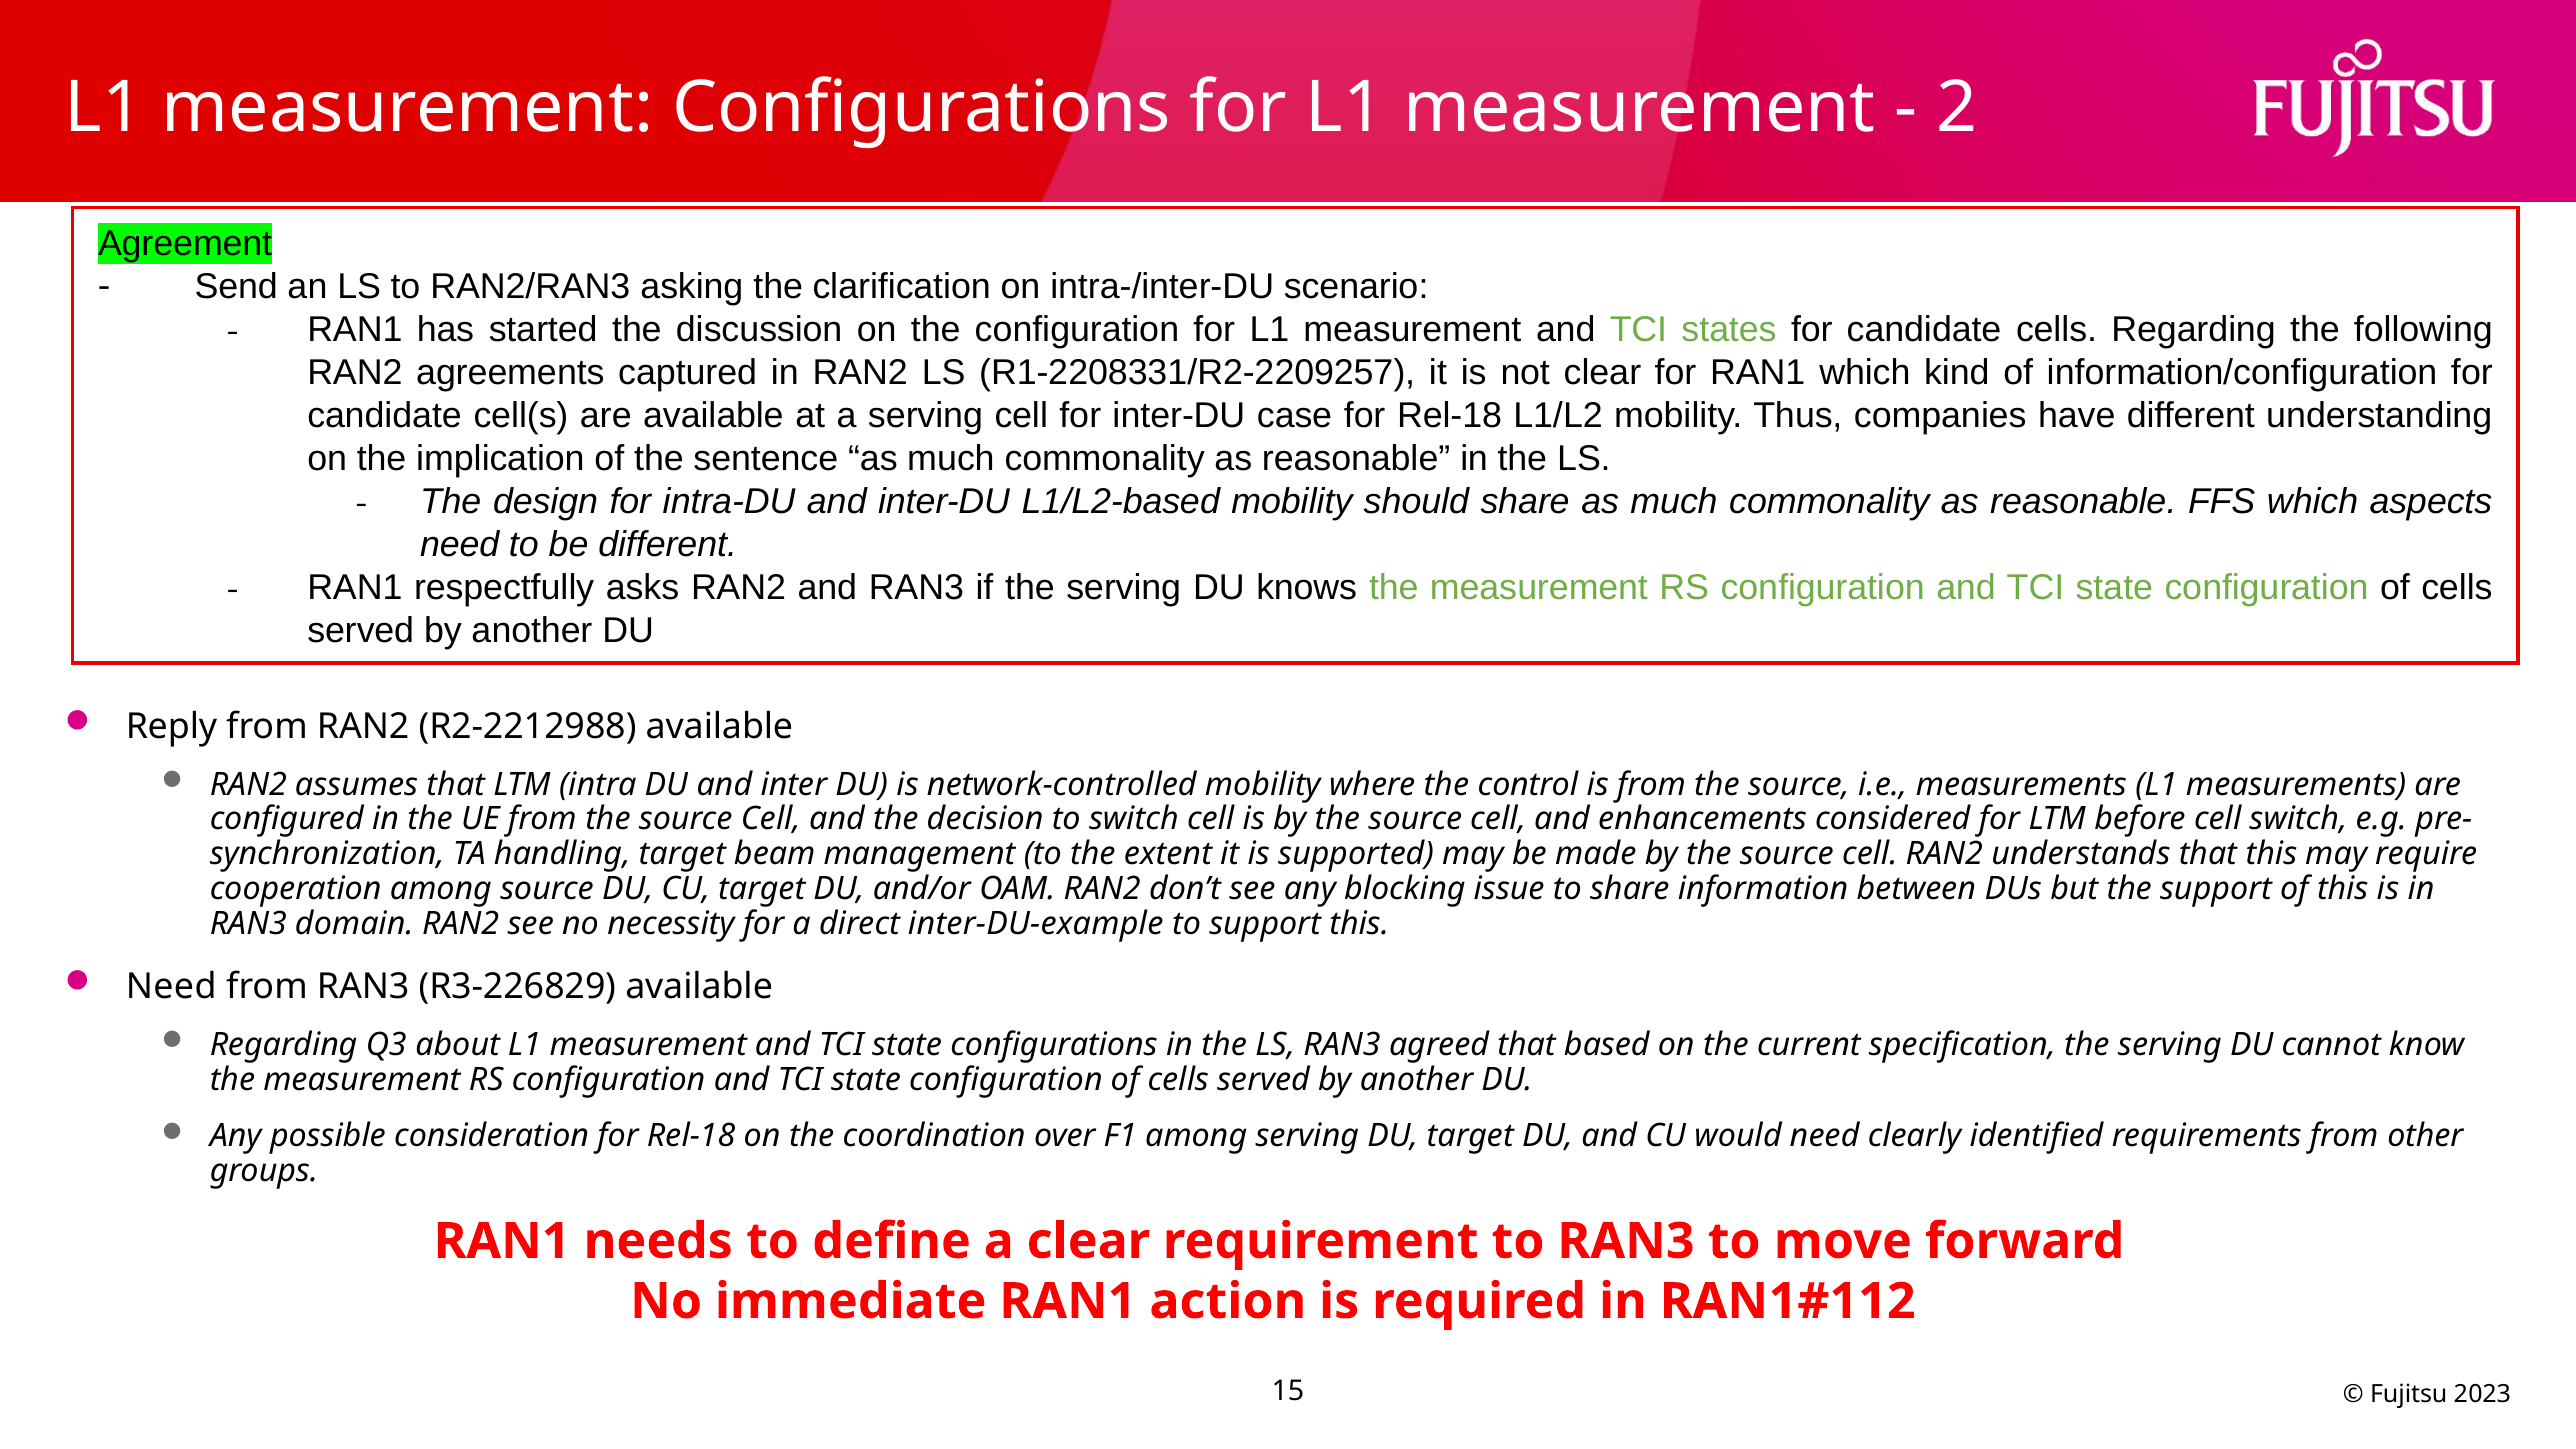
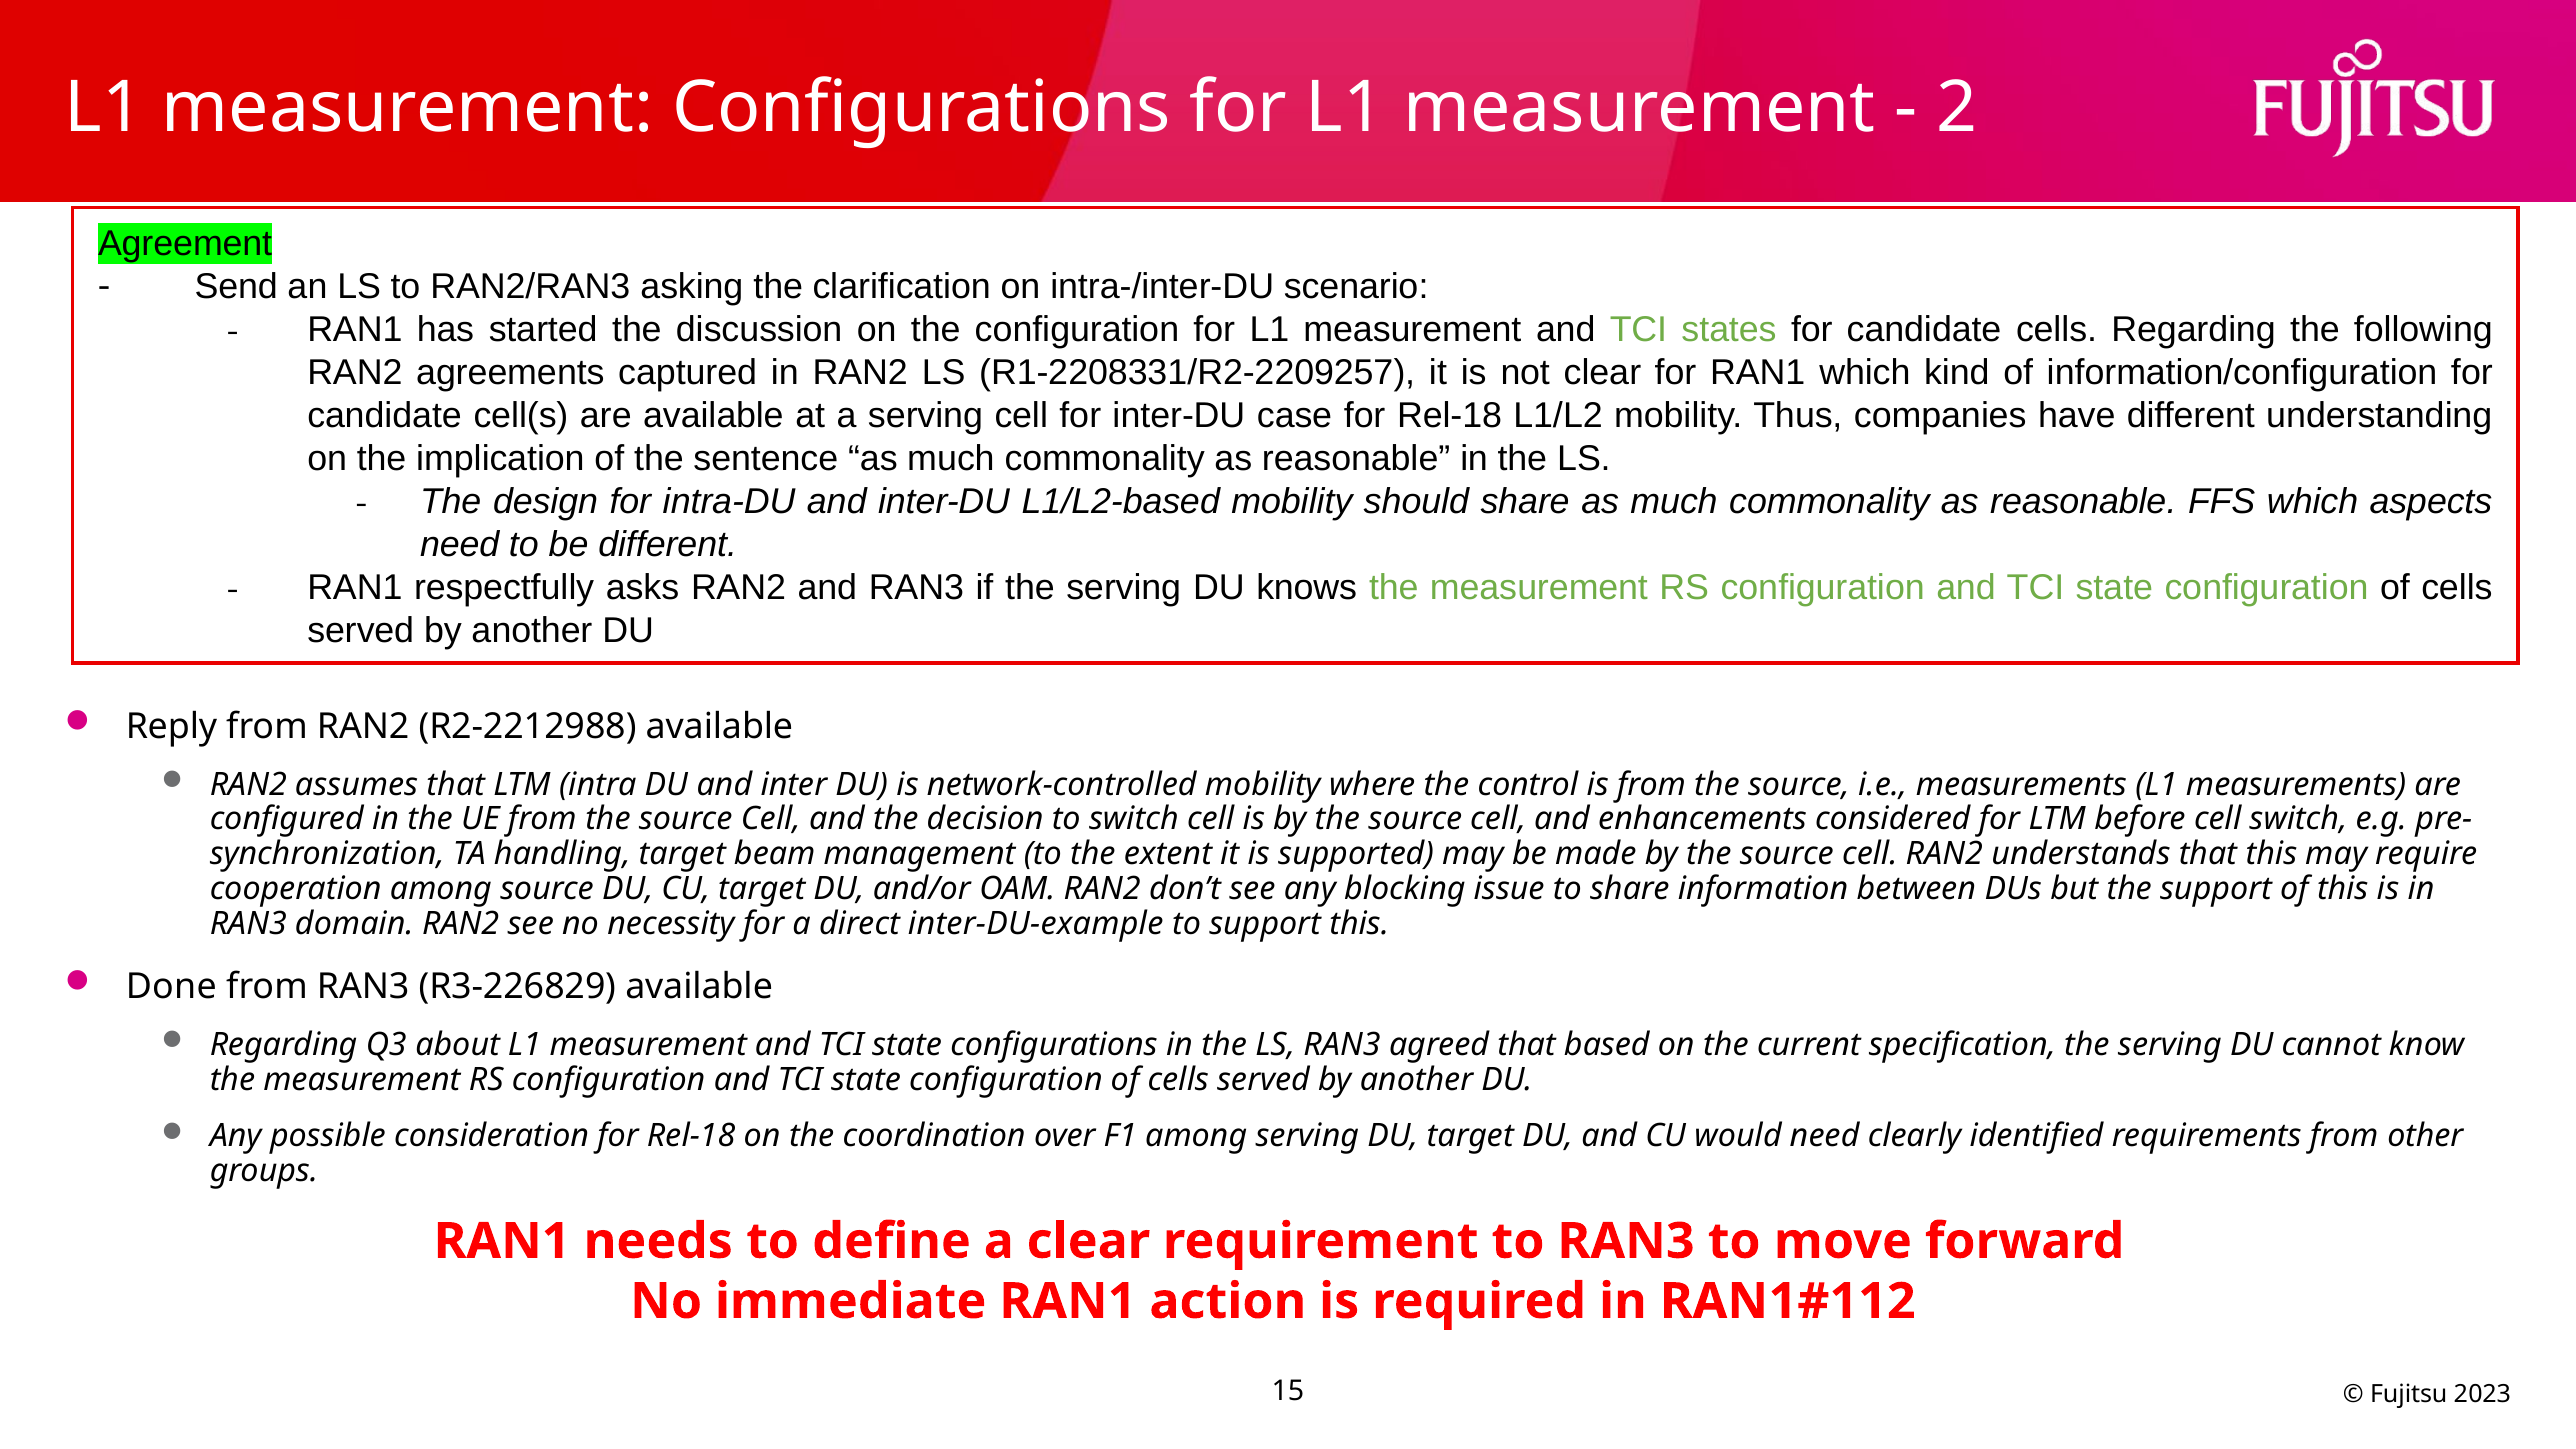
Need: Need -> Done (171, 987)
